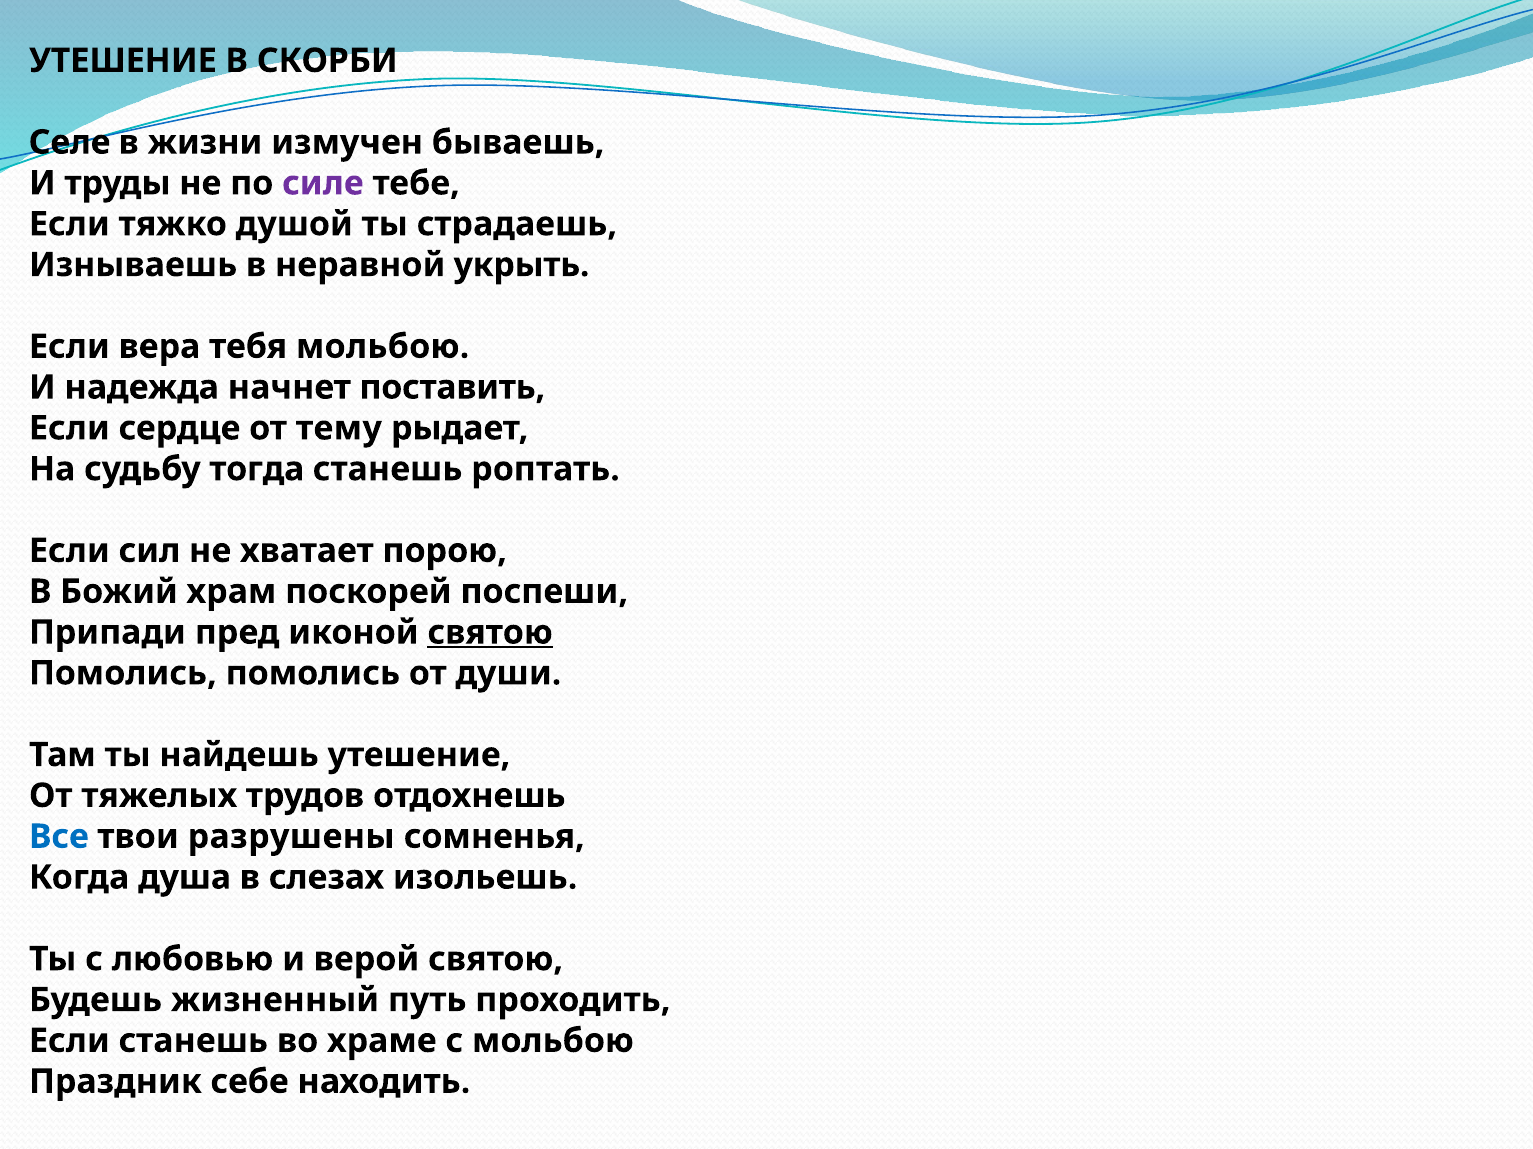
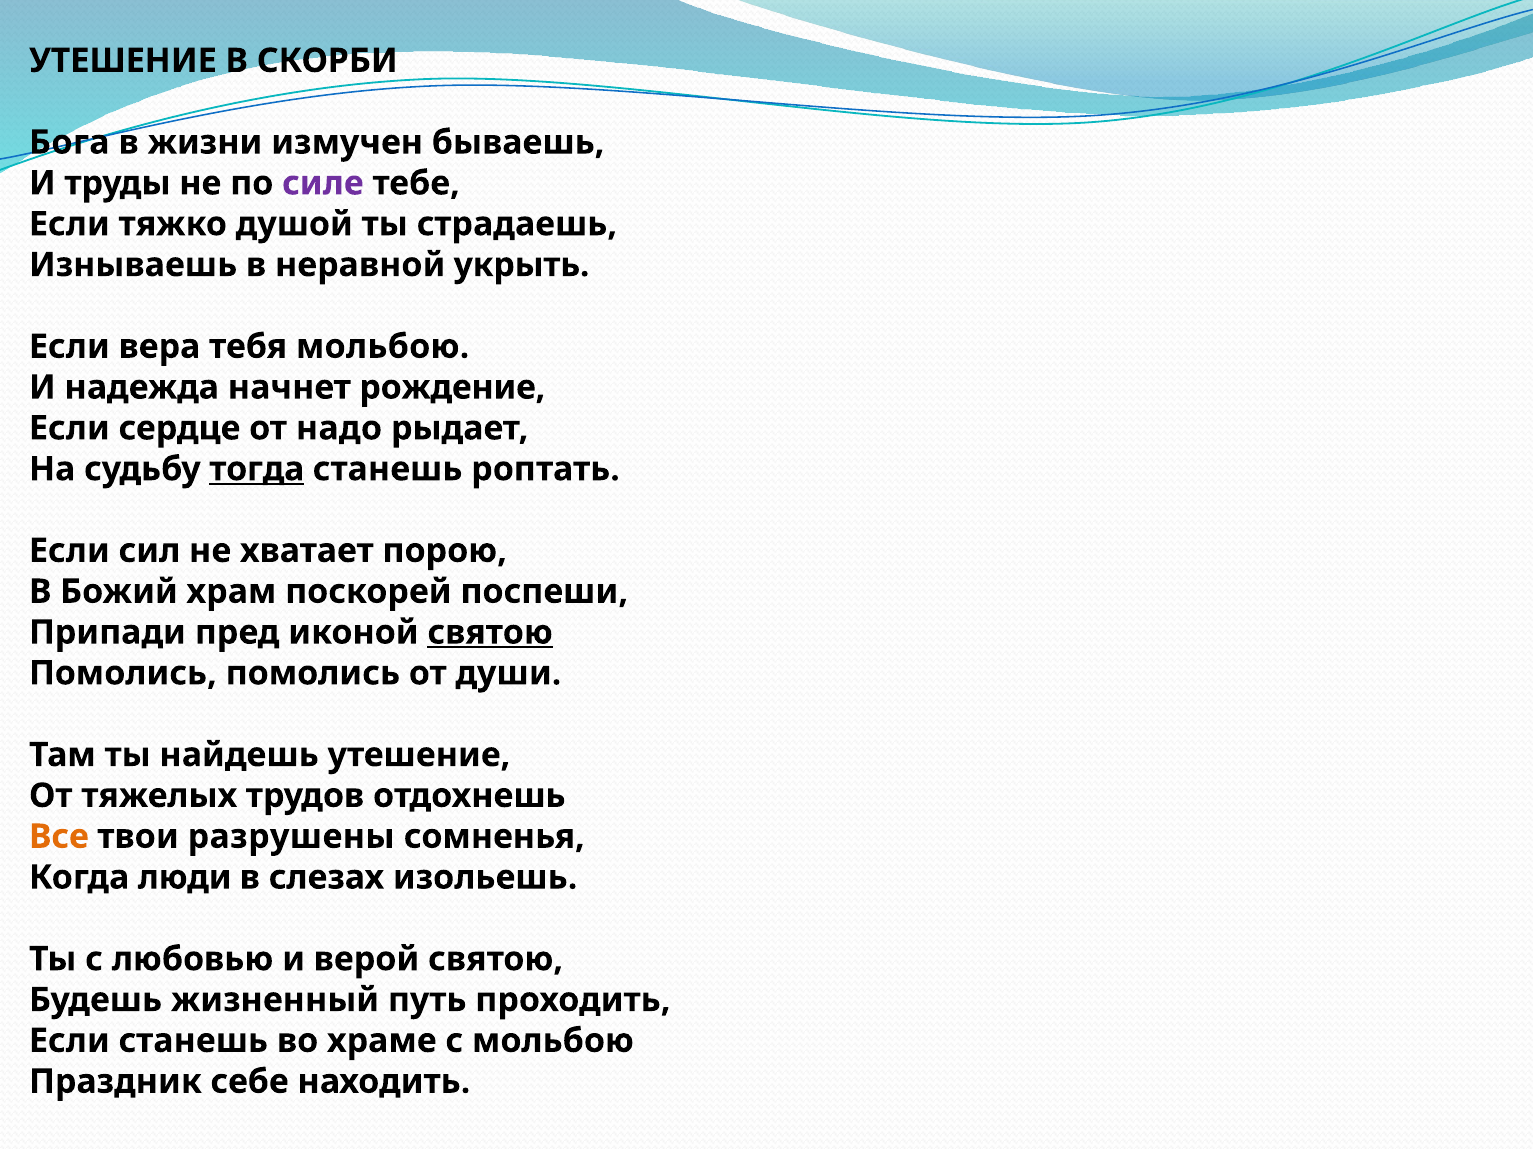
Селе: Селе -> Бога (69, 142)
поставить: поставить -> рождение (452, 388)
тему: тему -> надо (339, 429)
тогда underline: none -> present (257, 469)
Все colour: blue -> orange (59, 837)
душа: душа -> люди (185, 878)
